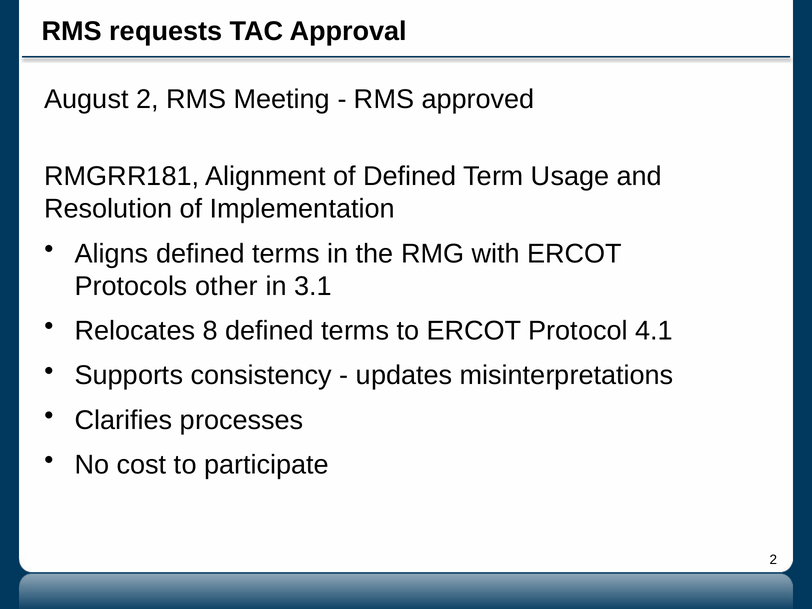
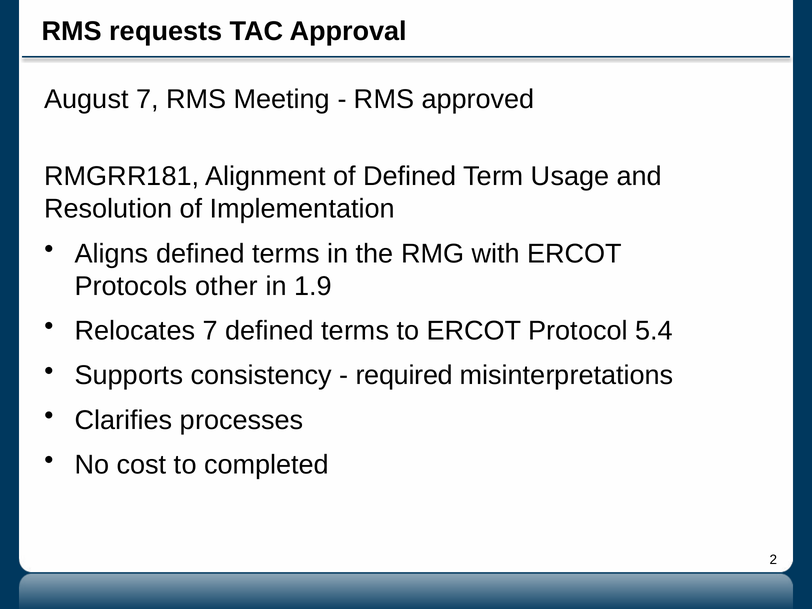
August 2: 2 -> 7 (147, 99)
3.1: 3.1 -> 1.9 (313, 286)
Relocates 8: 8 -> 7 (210, 331)
4.1: 4.1 -> 5.4 (654, 331)
updates: updates -> required (404, 375)
participate: participate -> completed (266, 465)
